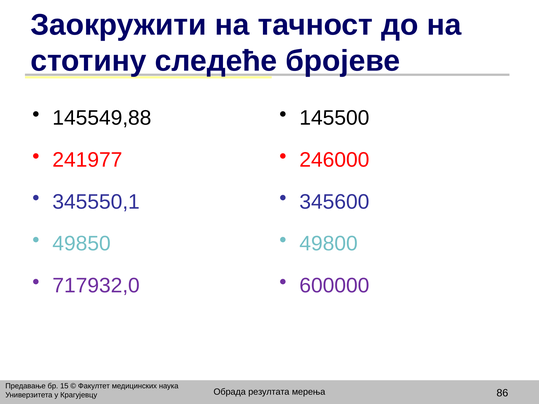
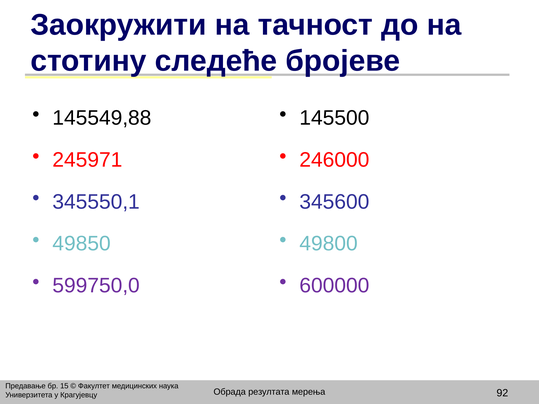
241977: 241977 -> 245971 (87, 160)
717932,0: 717932,0 -> 599750,0 (96, 286)
86: 86 -> 92 (502, 393)
